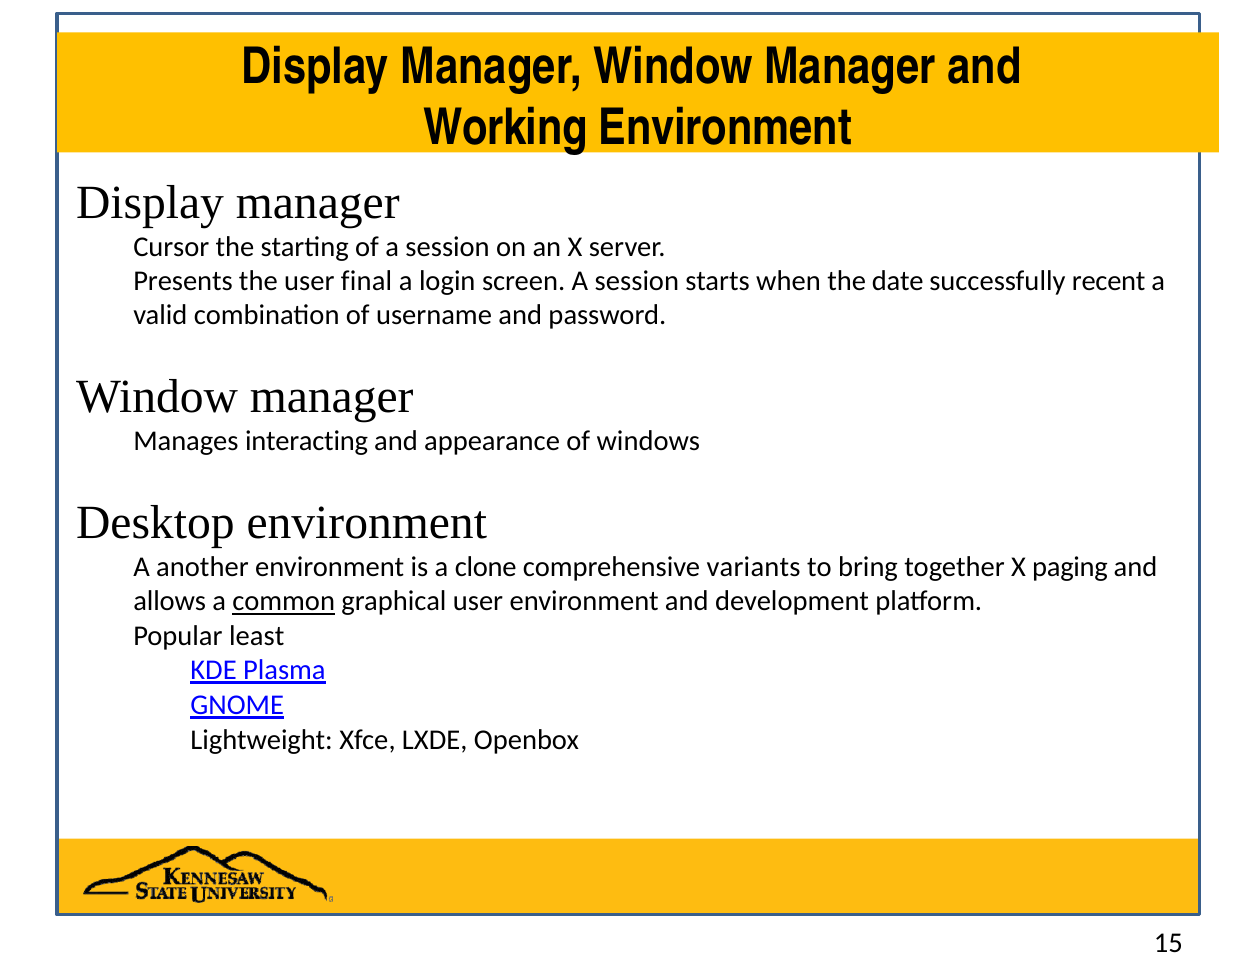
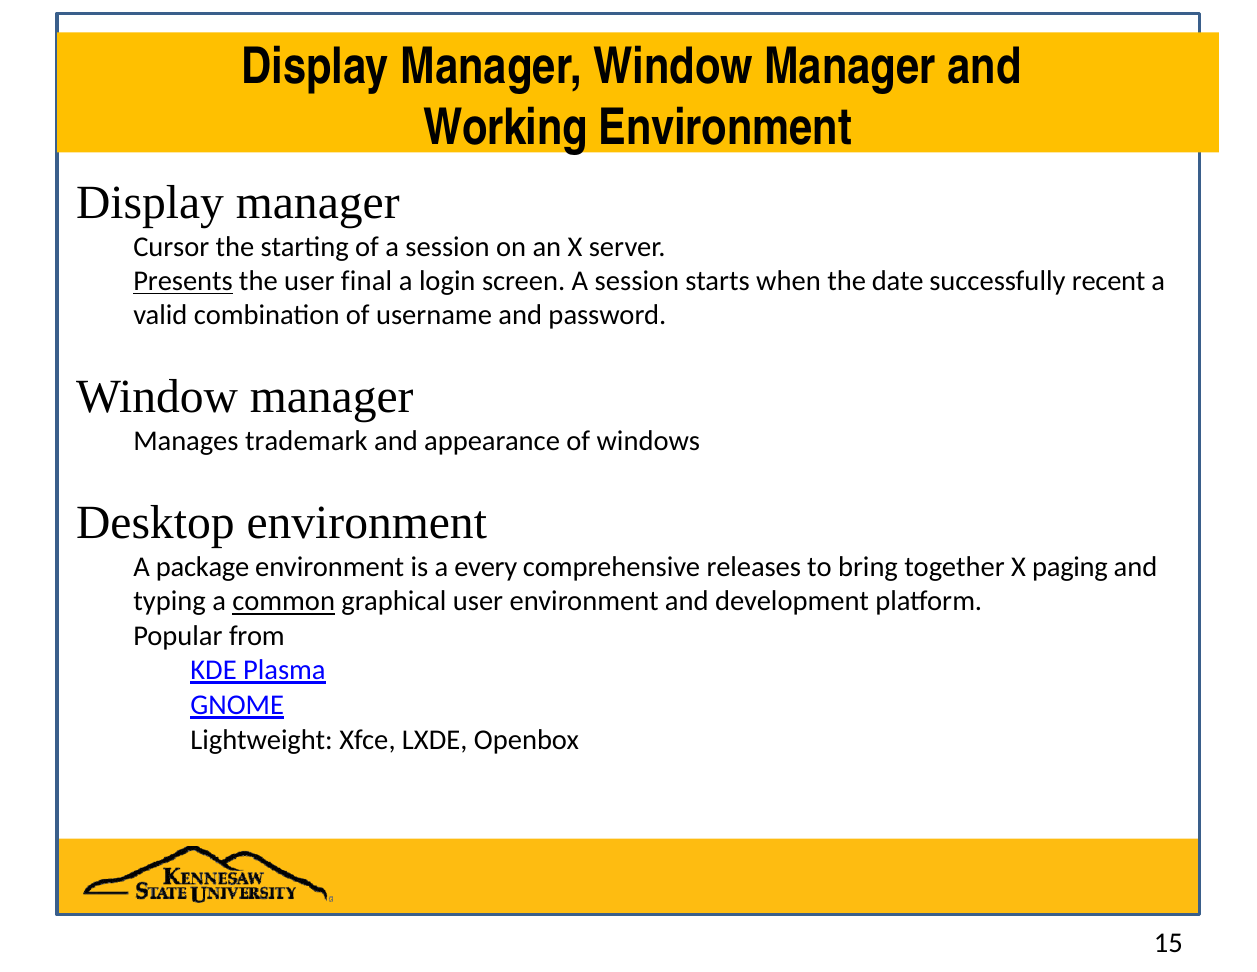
Presents underline: none -> present (183, 281)
interacting: interacting -> trademark (306, 441)
another: another -> package (203, 567)
clone: clone -> every (486, 567)
variants: variants -> releases (754, 567)
allows: allows -> typing (170, 601)
least: least -> from (257, 635)
